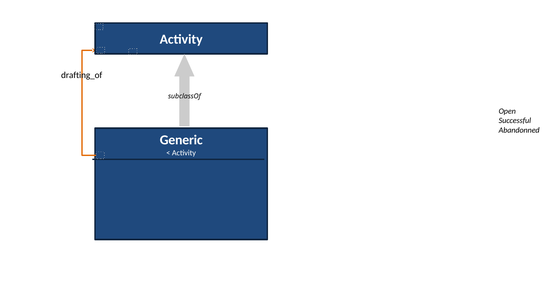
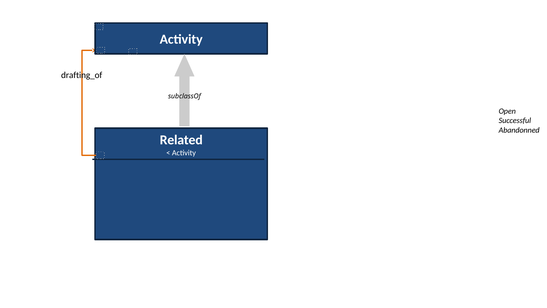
Generic: Generic -> Related (181, 140)
